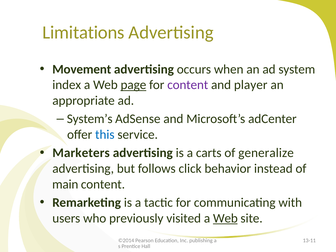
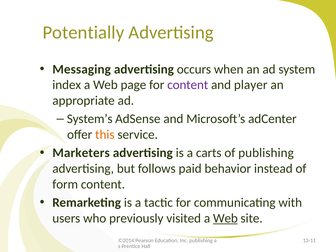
Limitations: Limitations -> Potentially (83, 32)
Movement: Movement -> Messaging (82, 69)
page underline: present -> none (133, 85)
this colour: blue -> orange (105, 135)
of generalize: generalize -> publishing (266, 153)
click: click -> paid (190, 169)
main: main -> form (65, 184)
